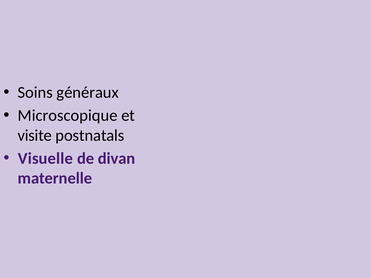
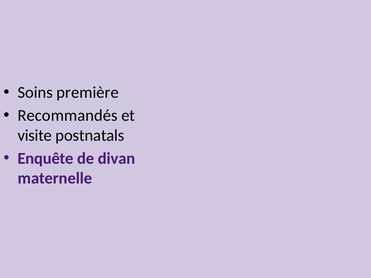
généraux: généraux -> première (88, 93)
Microscopique: Microscopique -> Recommandés (68, 116)
Visuelle: Visuelle -> Enquête (46, 159)
